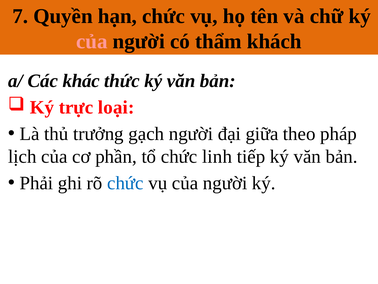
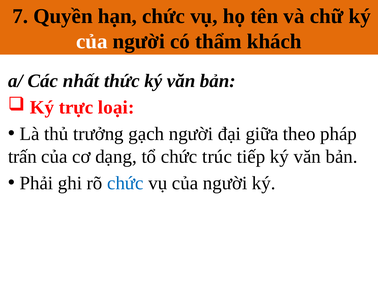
của colour: pink -> white (92, 41)
khác: khác -> nhất (81, 81)
lịch: lịch -> trấn (22, 156)
phần: phần -> dạng (116, 156)
linh: linh -> trúc (217, 156)
